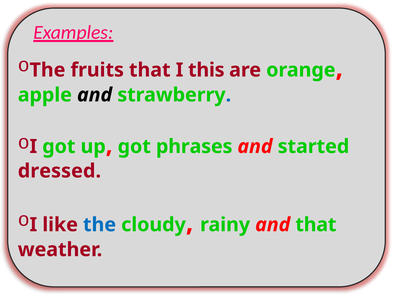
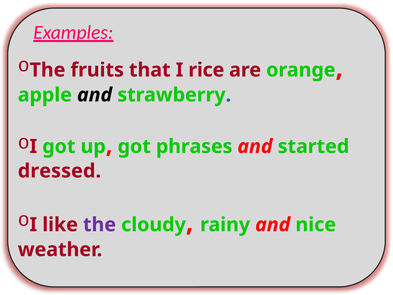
this: this -> rice (206, 70)
the colour: blue -> purple (100, 225)
and that: that -> nice (316, 225)
